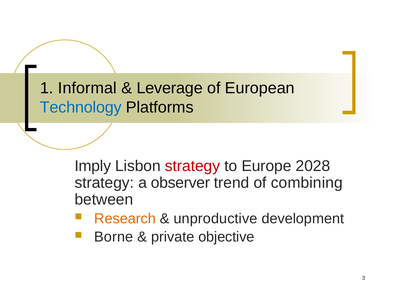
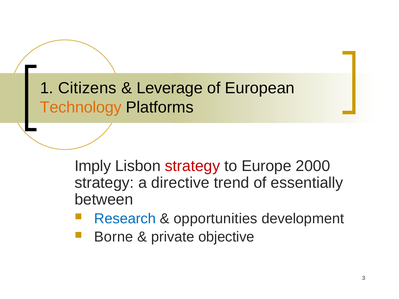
Informal: Informal -> Citizens (87, 88)
Technology colour: blue -> orange (81, 107)
2028: 2028 -> 2000 (313, 166)
observer: observer -> directive (180, 183)
combining: combining -> essentially (307, 183)
Research colour: orange -> blue (125, 219)
unproductive: unproductive -> opportunities (215, 219)
